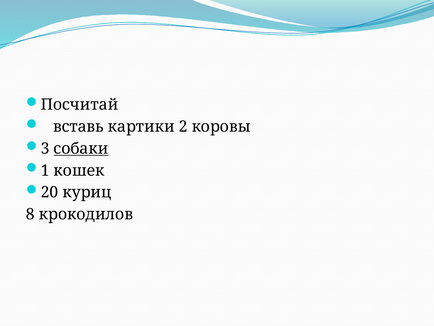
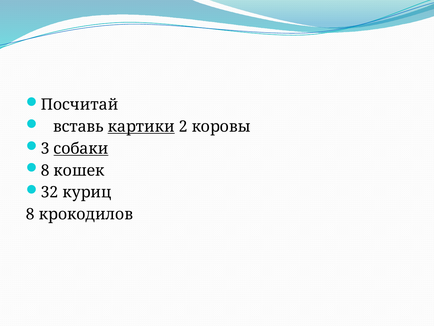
картики underline: none -> present (141, 126)
1: 1 -> 8 (45, 170)
20: 20 -> 32 (50, 192)
